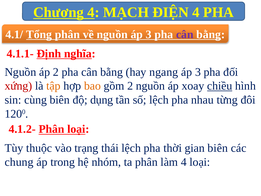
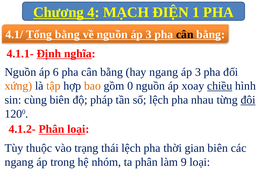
4: 4 -> 1 (196, 12)
Tổng phân: phân -> bằng (67, 34)
cân colour: purple -> black (185, 34)
áp 2: 2 -> 6 (56, 72)
xứng colour: red -> orange (18, 86)
gồm 2: 2 -> 0 (130, 86)
dụng: dụng -> pháp (102, 100)
đôi underline: none -> present (248, 100)
chung: chung -> ngang (19, 162)
làm 4: 4 -> 9 (184, 162)
